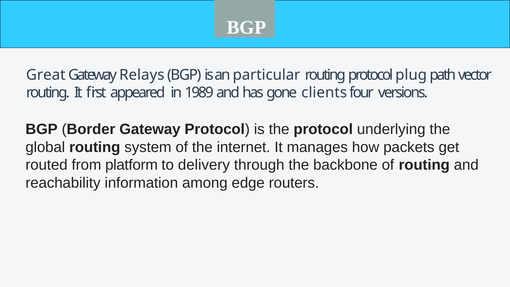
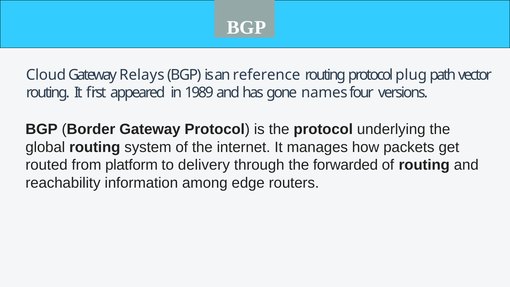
Great: Great -> Cloud (46, 75)
particular: particular -> reference (266, 75)
clients: clients -> names (324, 93)
backbone: backbone -> forwarded (345, 165)
